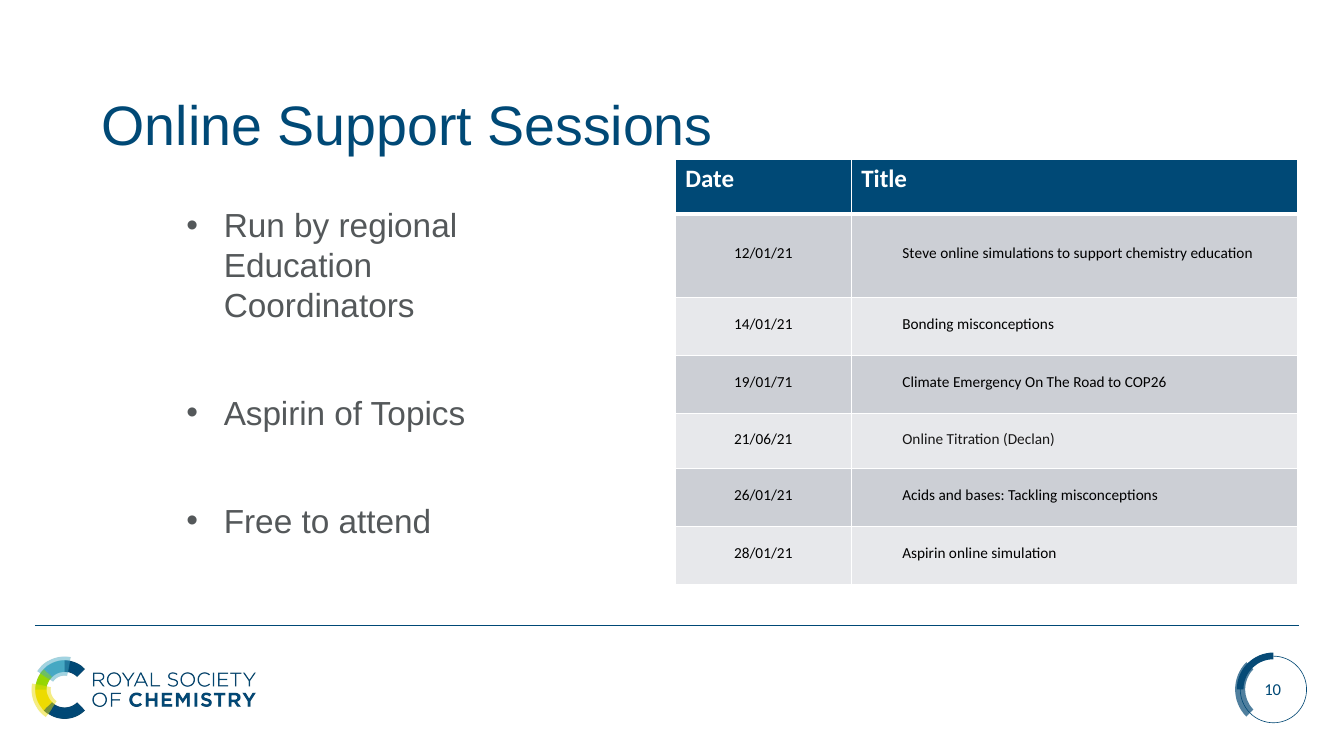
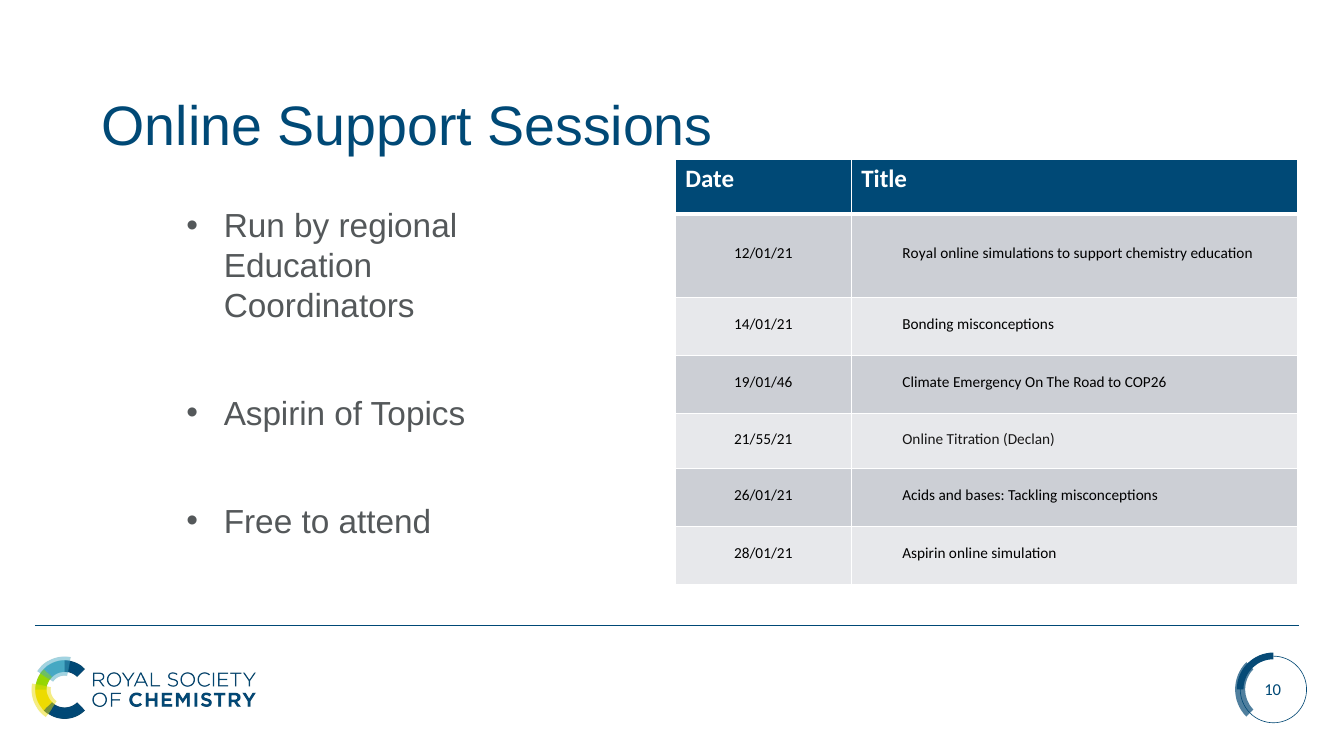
Steve: Steve -> Royal (920, 254)
19/01/71: 19/01/71 -> 19/01/46 (763, 383)
21/06/21: 21/06/21 -> 21/55/21 (763, 439)
